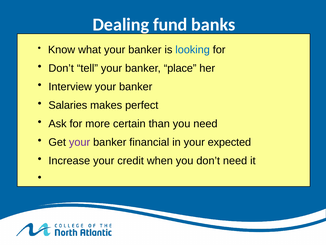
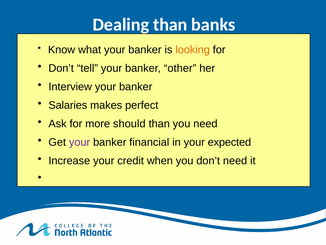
Dealing fund: fund -> than (170, 25)
looking colour: blue -> orange (193, 50)
place: place -> other (180, 68)
certain: certain -> should (129, 124)
